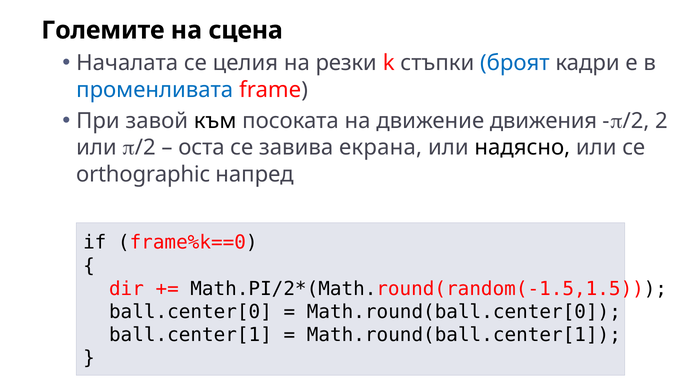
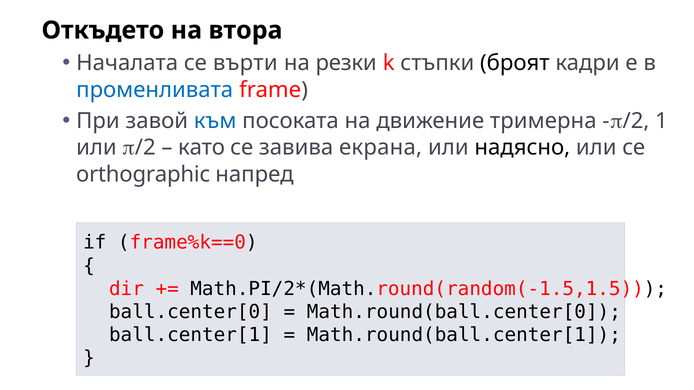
Големите: Големите -> Откъдето (103, 30)
сцена: сцена -> втора (246, 30)
целия: целия -> върти (245, 63)
броят colour: blue -> black (515, 63)
към colour: black -> blue (215, 121)
движения: движения -> тримерна (543, 121)
2: 2 -> 1 (661, 121)
оста: оста -> като (202, 148)
